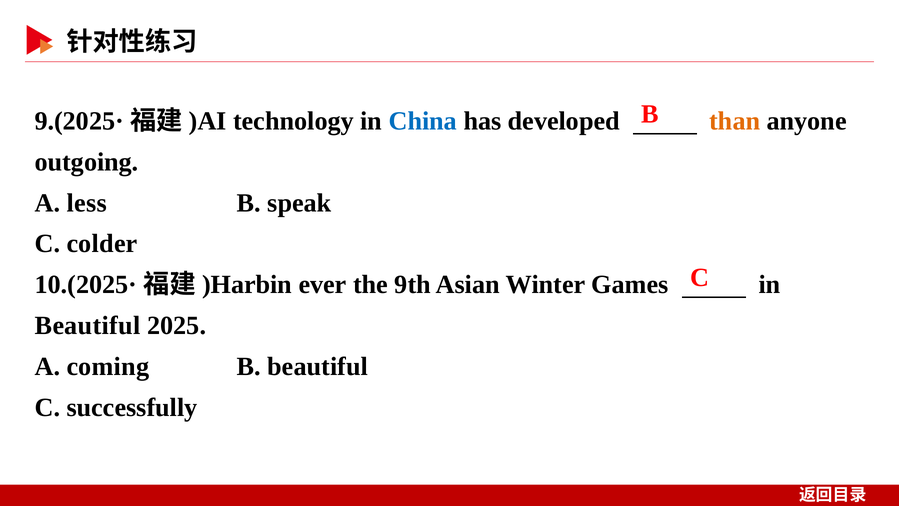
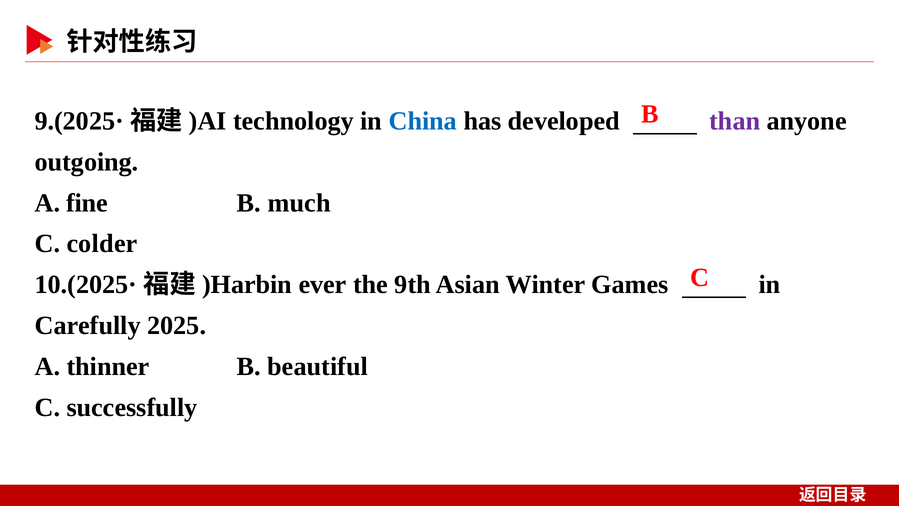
than colour: orange -> purple (735, 121)
less: less -> fine (87, 203)
speak: speak -> much (299, 203)
Beautiful: Beautiful -> Carefully (88, 325)
coming: coming -> thinner (108, 366)
